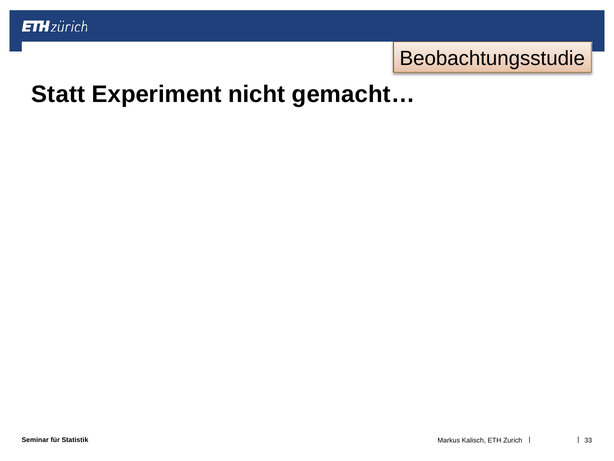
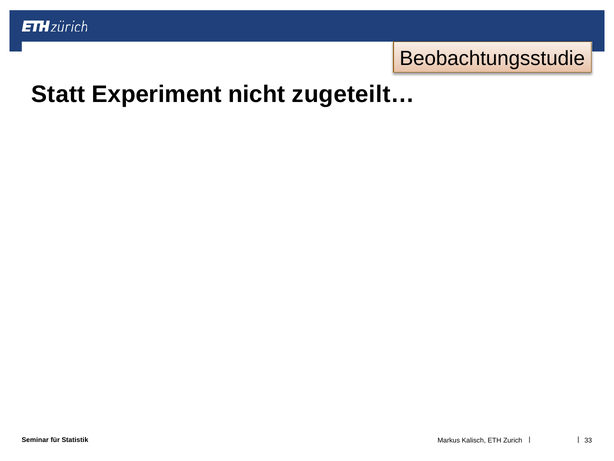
gemacht…: gemacht… -> zugeteilt… (353, 94)
